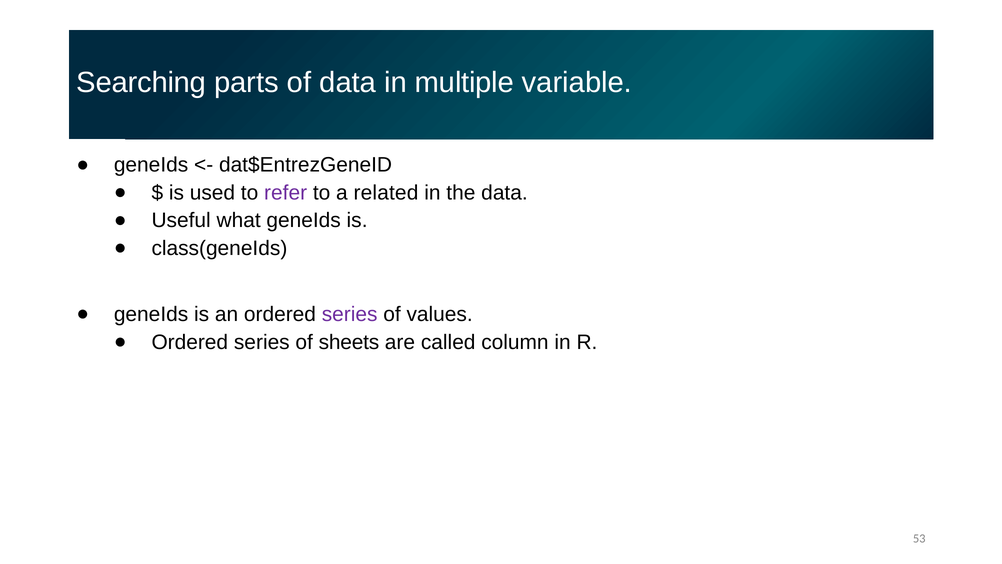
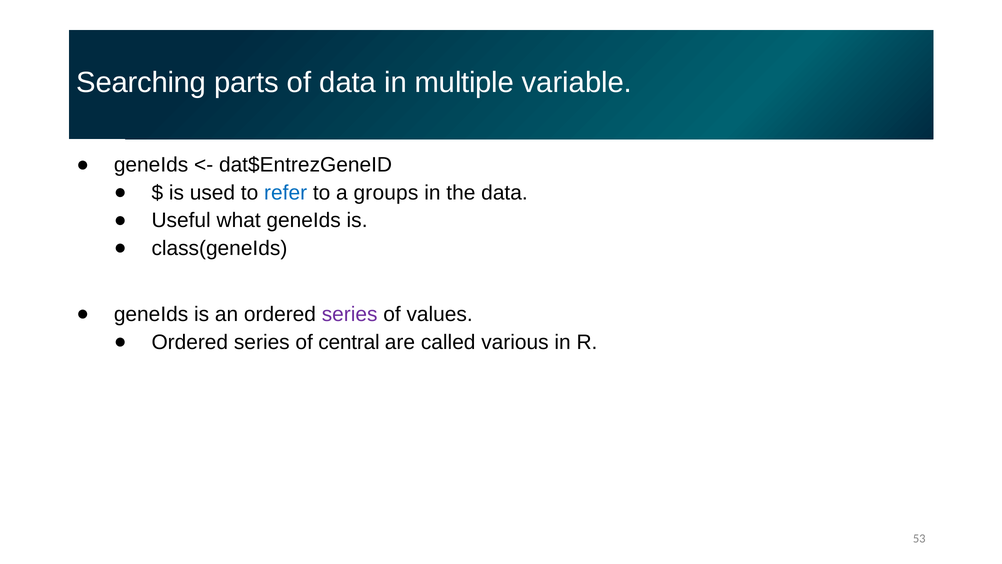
refer colour: purple -> blue (286, 193)
related: related -> groups (386, 193)
sheets: sheets -> central (349, 342)
column: column -> various (515, 342)
